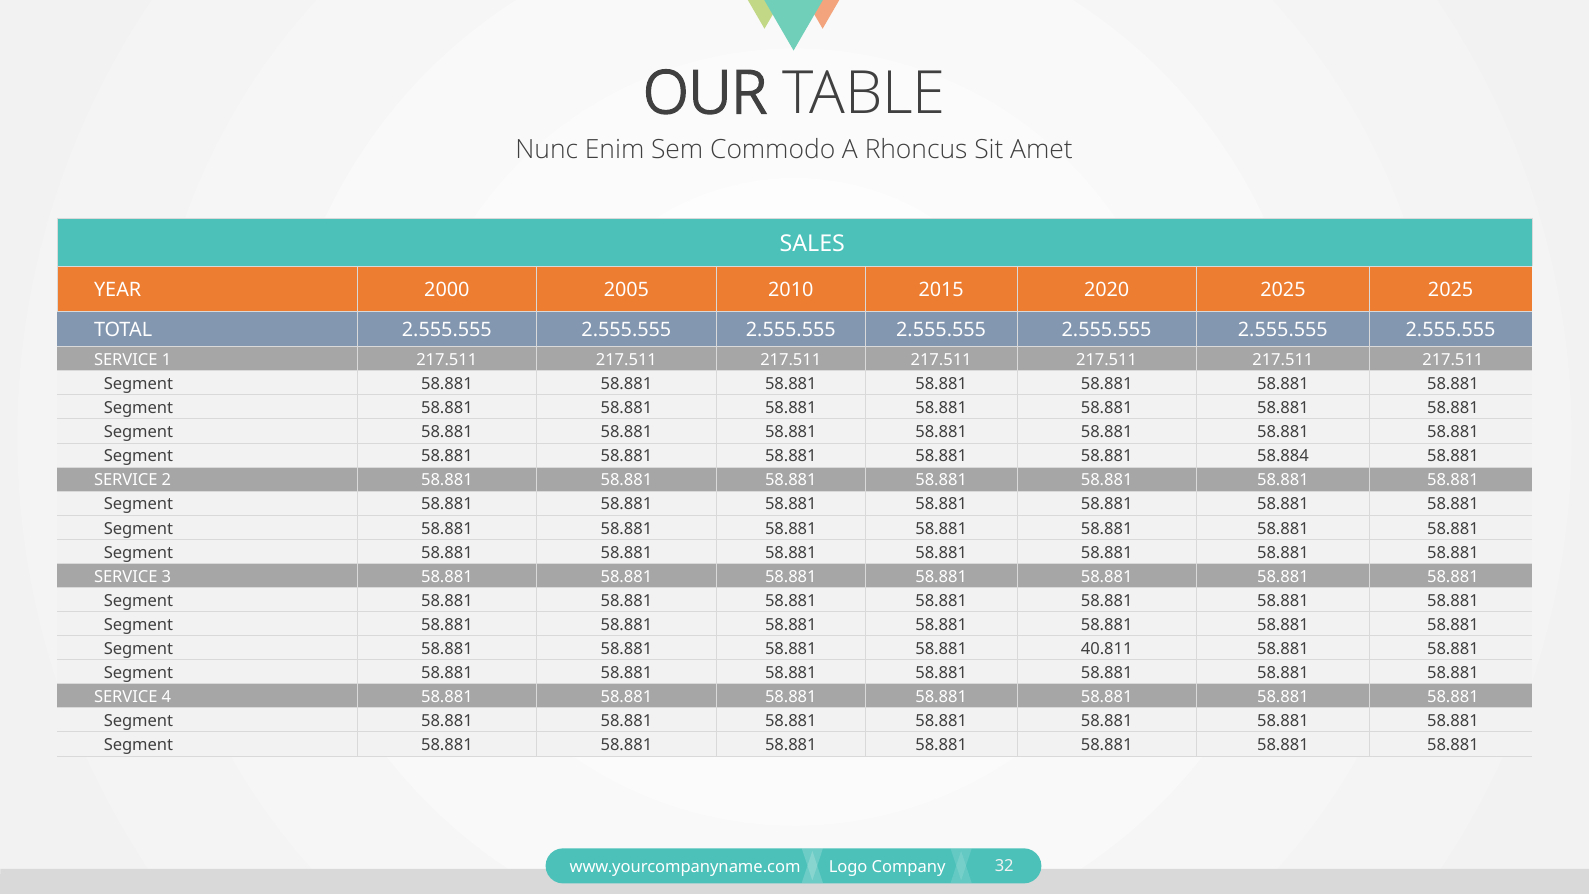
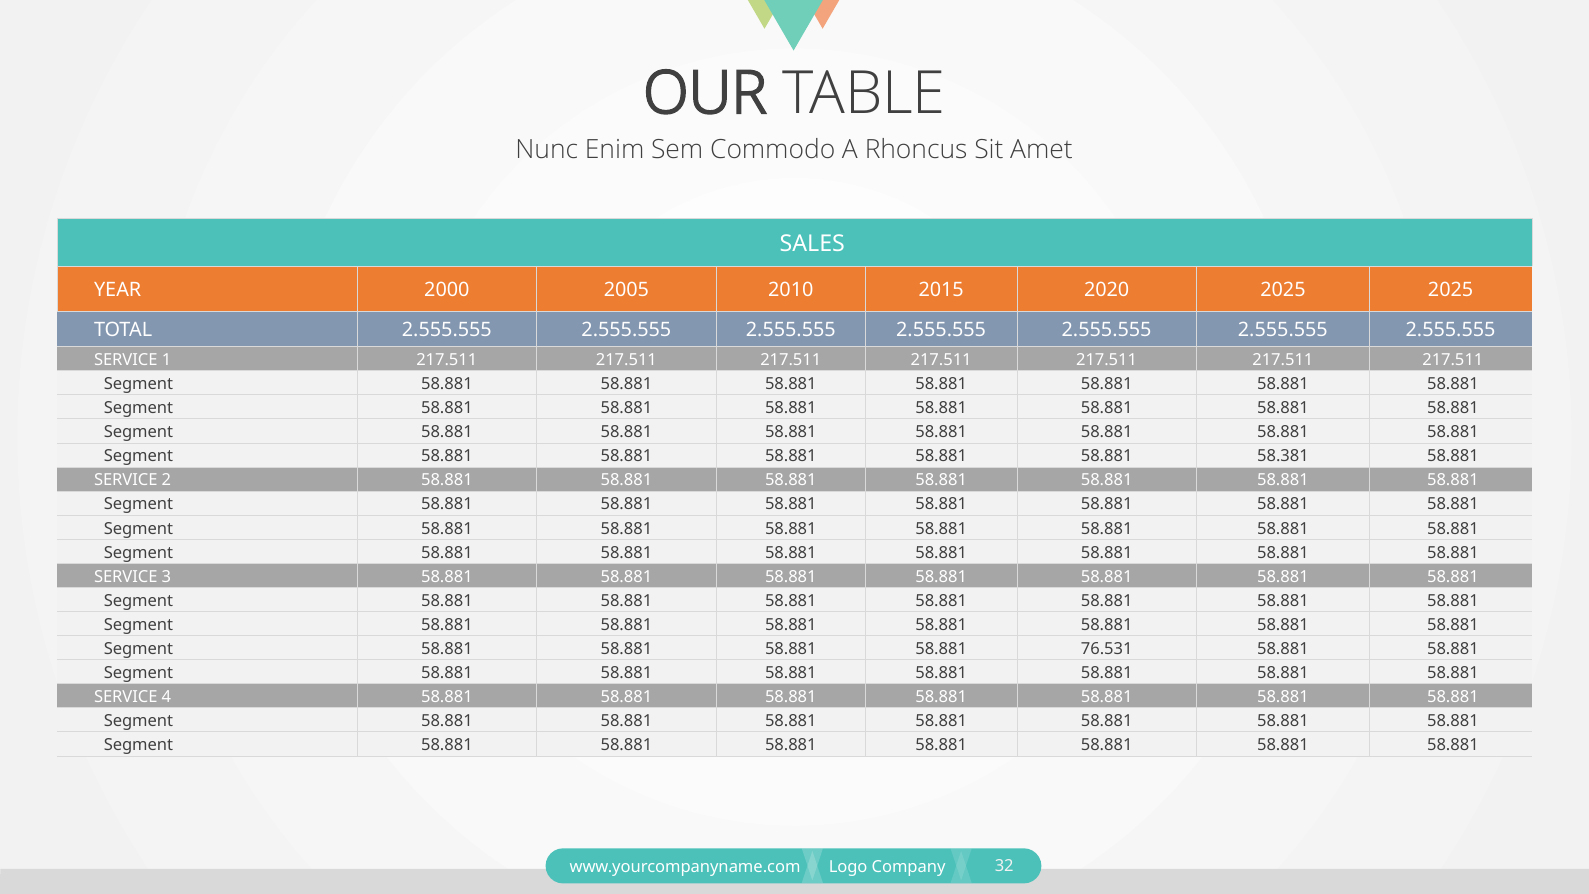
58.884: 58.884 -> 58.381 (1283, 456)
40.811: 40.811 -> 76.531 (1107, 649)
